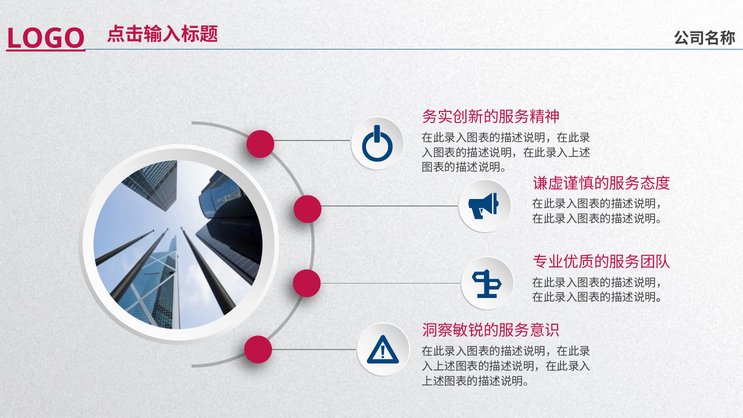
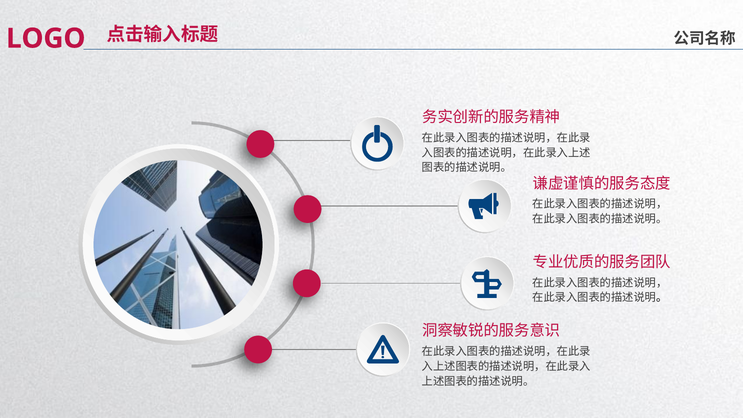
LOGO underline: present -> none (46, 38)
